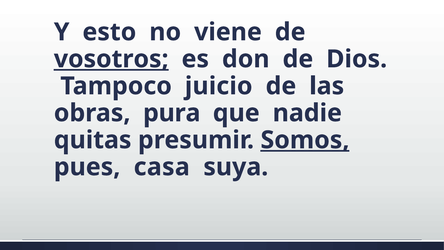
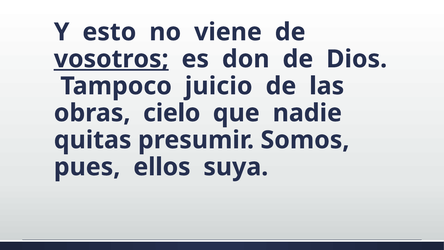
pura: pura -> cielo (172, 113)
Somos underline: present -> none (305, 140)
casa: casa -> ellos (162, 167)
